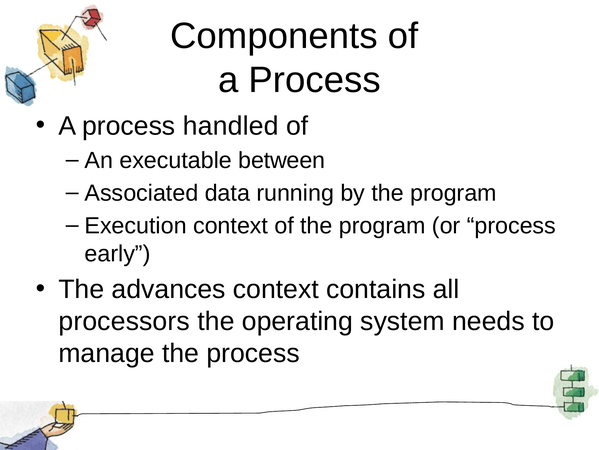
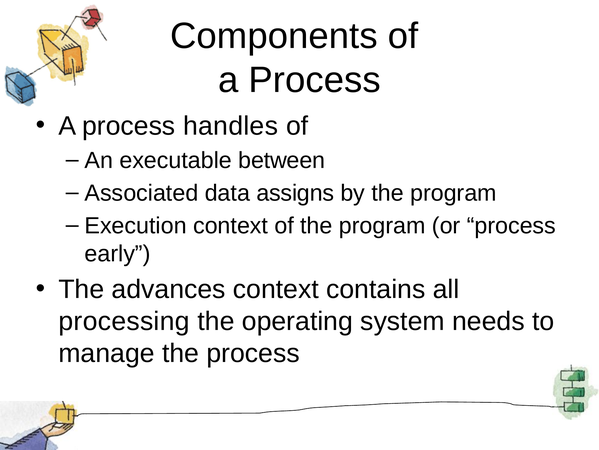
handled: handled -> handles (231, 126)
running: running -> assigns (295, 193)
processors: processors -> processing (124, 321)
